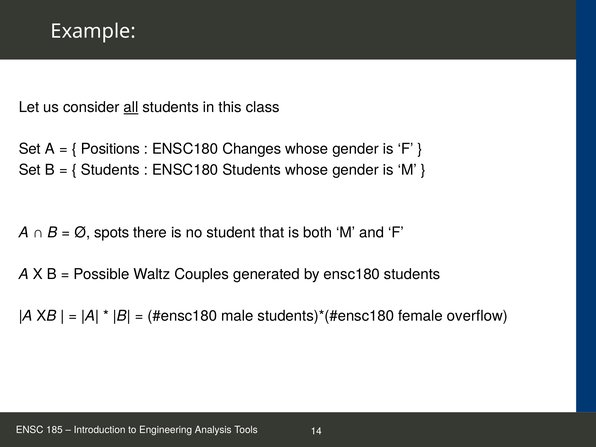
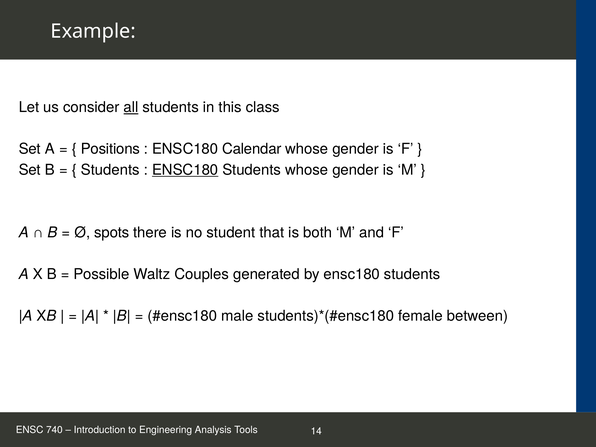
Changes: Changes -> Calendar (252, 149)
ENSC180 underline: none -> present (185, 170)
overflow: overflow -> between (477, 316)
185: 185 -> 740 (54, 430)
